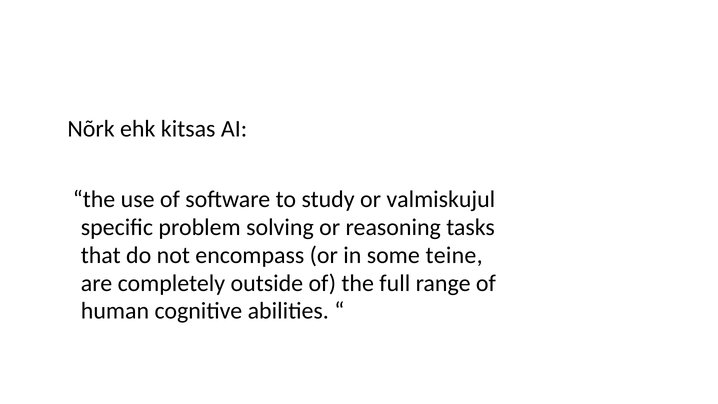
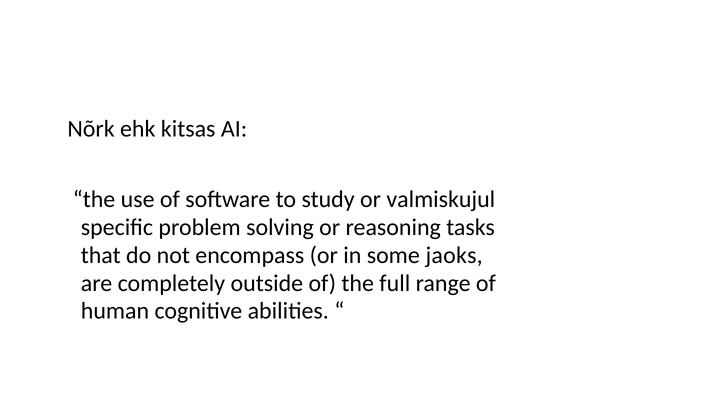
teine: teine -> jaoks (454, 255)
